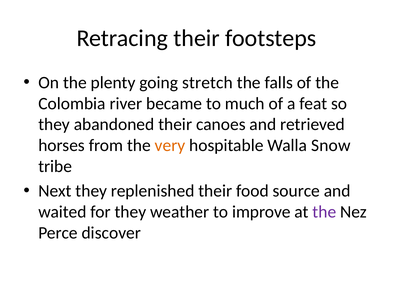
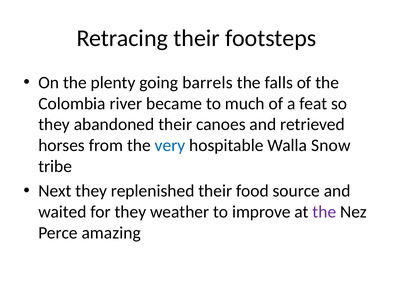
stretch: stretch -> barrels (207, 82)
very colour: orange -> blue (170, 145)
discover: discover -> amazing (111, 233)
